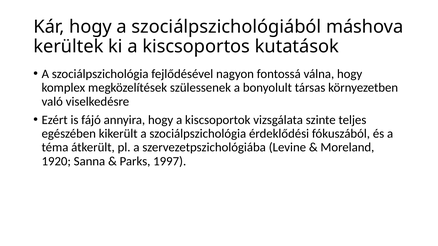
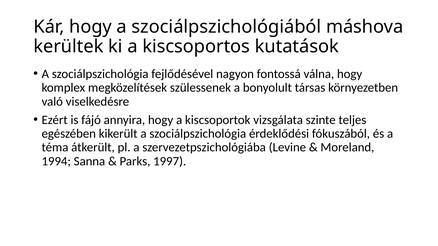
1920: 1920 -> 1994 (56, 161)
